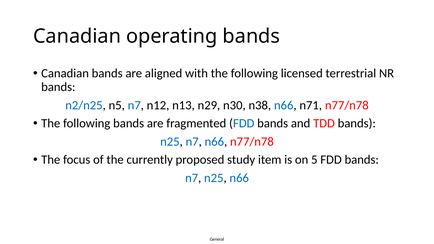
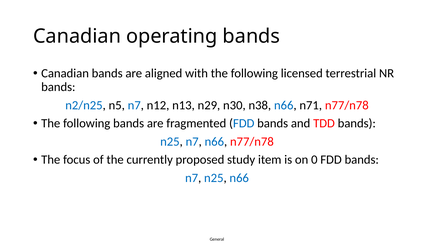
5: 5 -> 0 (314, 160)
